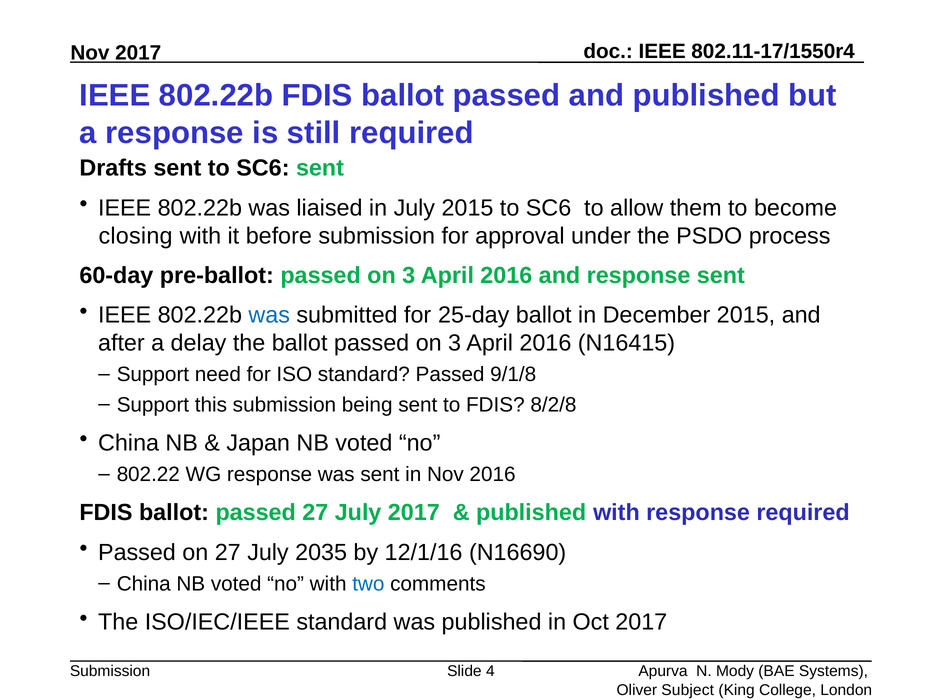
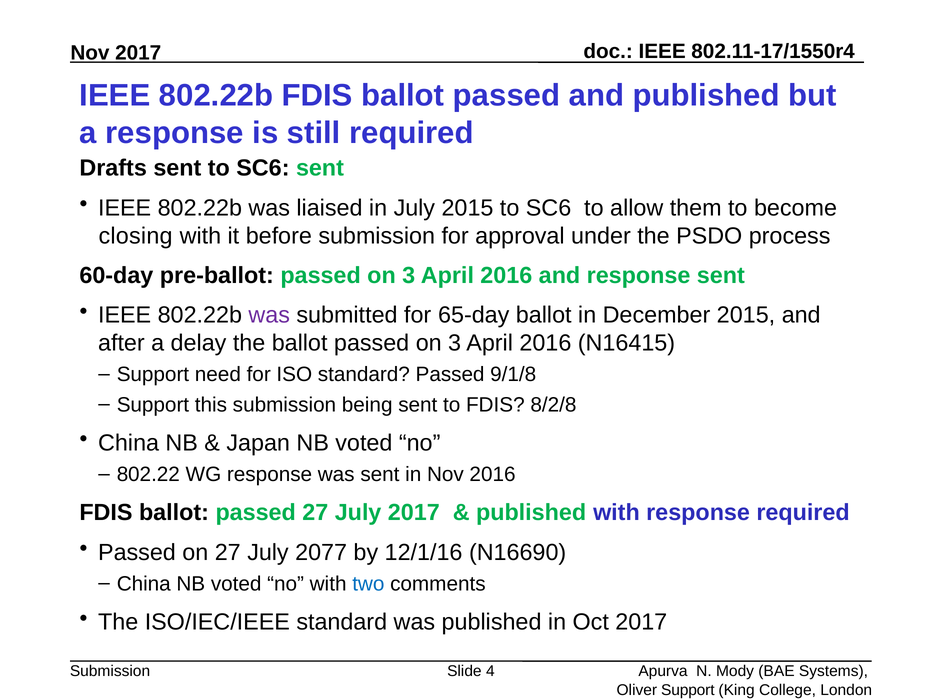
was colour: blue -> purple (269, 315)
25-day: 25-day -> 65-day (474, 315)
2035: 2035 -> 2077 (321, 553)
Oliver Subject: Subject -> Support (688, 691)
